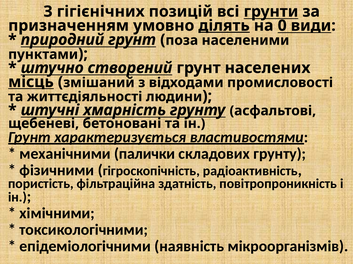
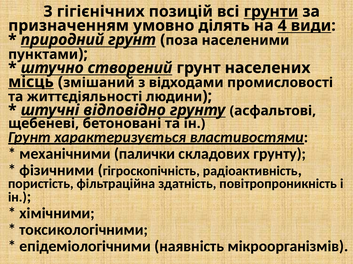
ділять underline: present -> none (224, 26)
0: 0 -> 4 (282, 26)
хмарність: хмарність -> відповідно (125, 110)
